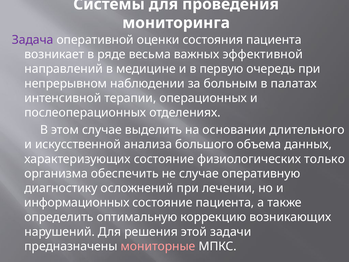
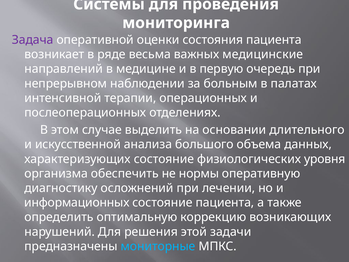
эффективной: эффективной -> медицинские (263, 54)
только: только -> уровня (325, 159)
не случае: случае -> нормы (199, 173)
мониторные colour: pink -> light blue (158, 246)
